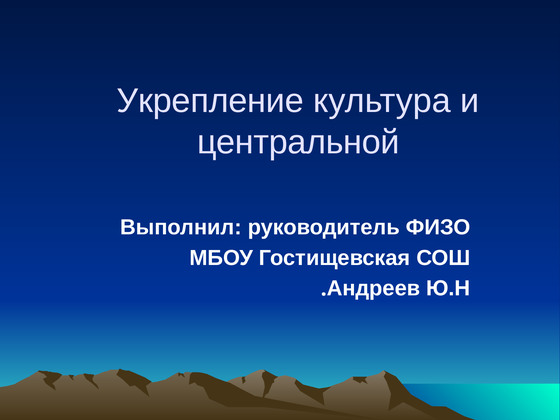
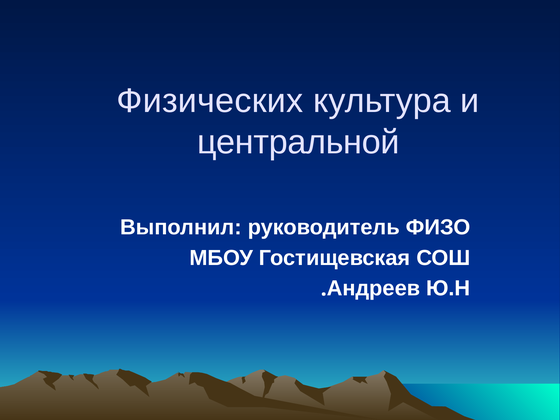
Укрепление: Укрепление -> Физических (210, 101)
